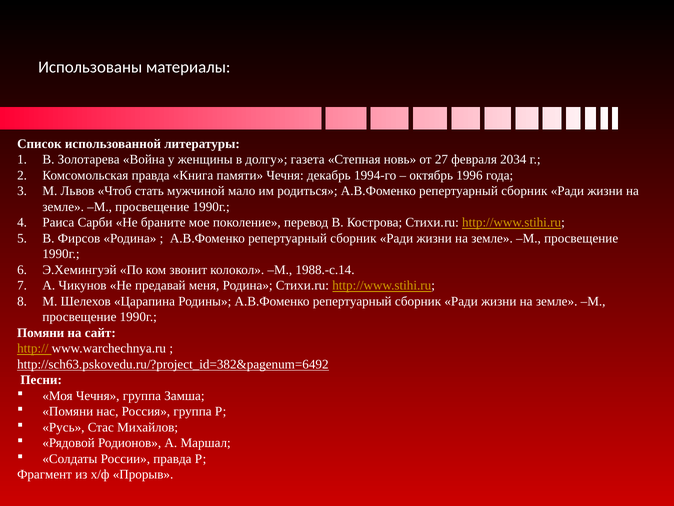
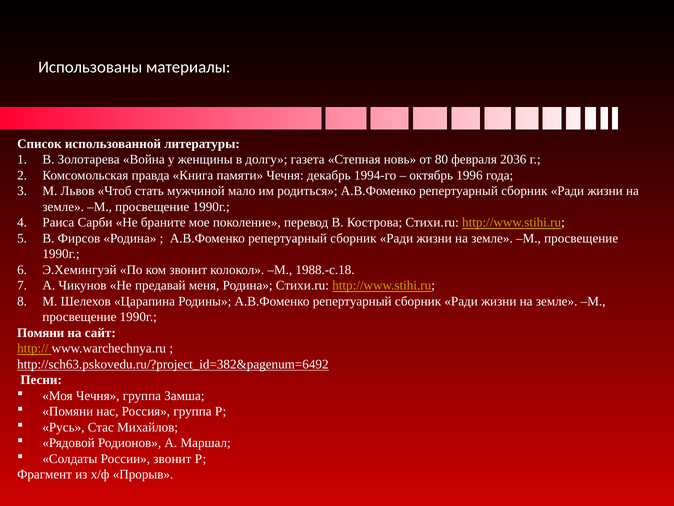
27: 27 -> 80 (441, 159)
2034: 2034 -> 2036 (513, 159)
1988.-с.14: 1988.-с.14 -> 1988.-с.18 (325, 270)
России правда: правда -> звонит (172, 458)
